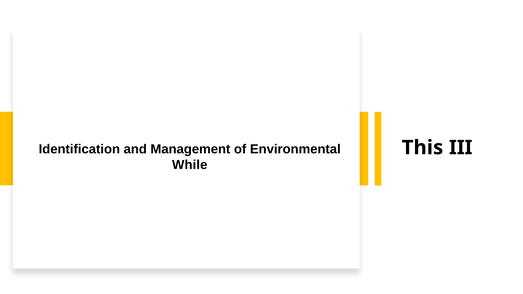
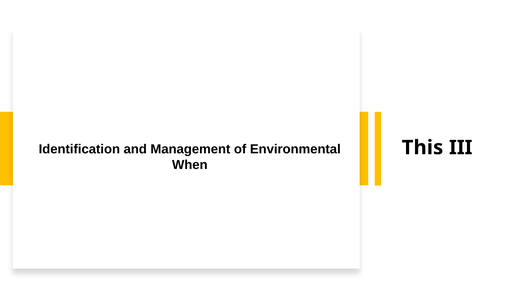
While: While -> When (190, 165)
